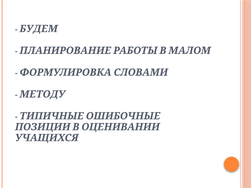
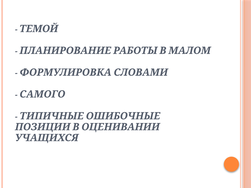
БУДЕМ: БУДЕМ -> ТЕМОЙ (39, 29)
МЕТОДУ: МЕТОДУ -> САМОГО (42, 94)
